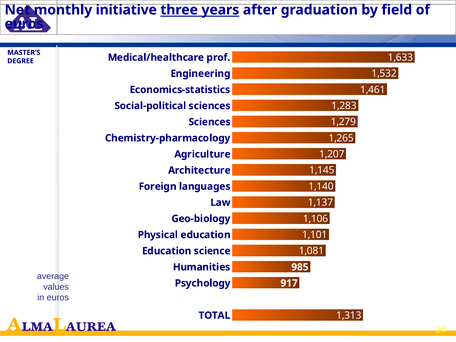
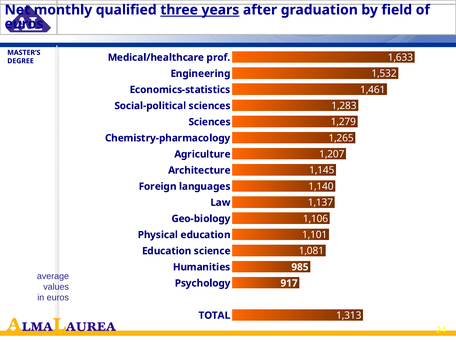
initiative: initiative -> qualified (126, 10)
